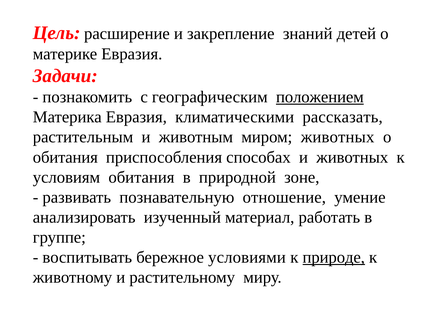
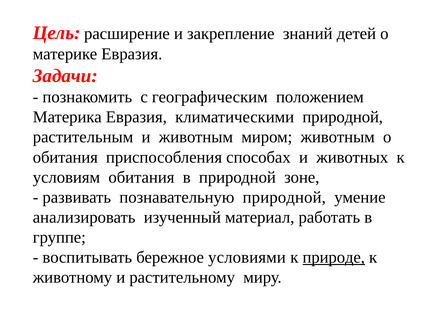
положением underline: present -> none (320, 97)
климатическими рассказать: рассказать -> природной (343, 117)
миром животных: животных -> животным (338, 137)
познавательную отношение: отношение -> природной (284, 197)
